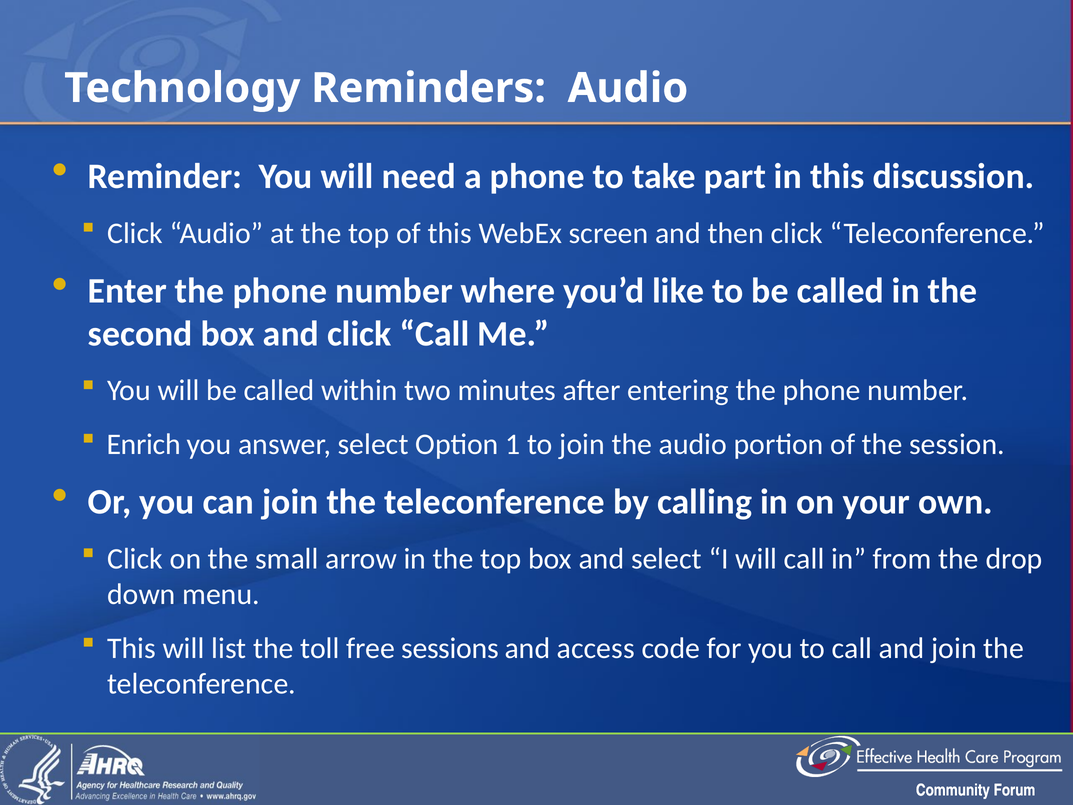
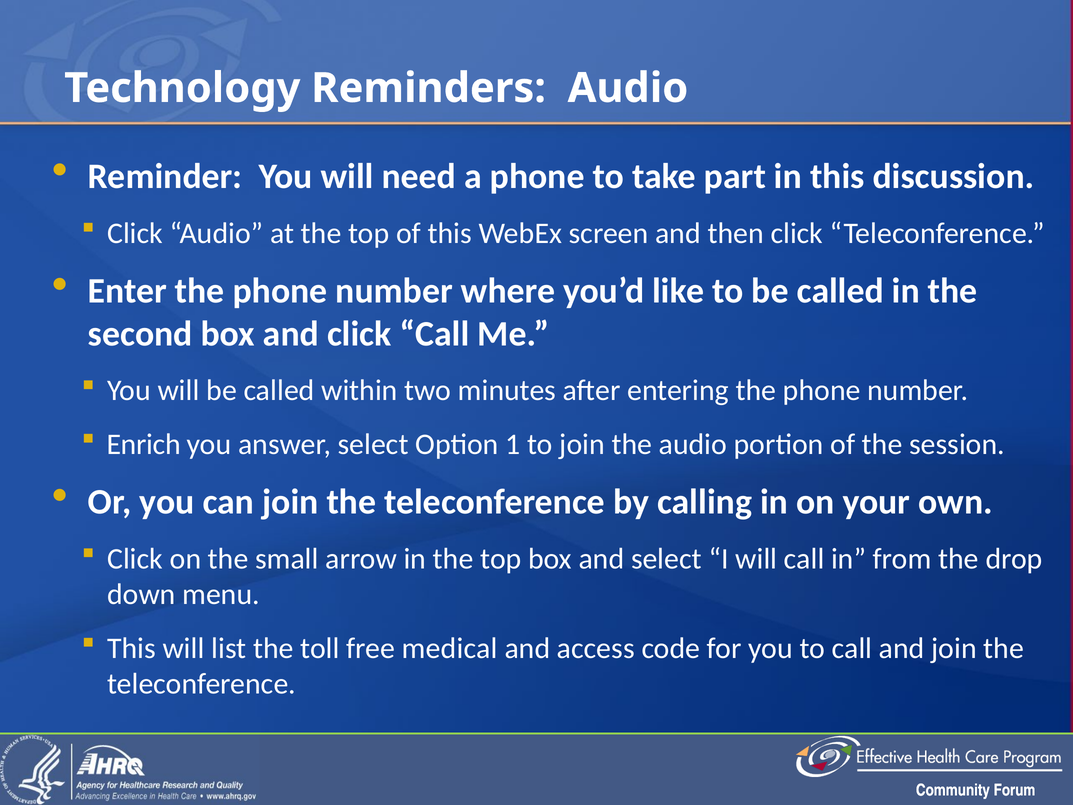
sessions: sessions -> medical (450, 648)
